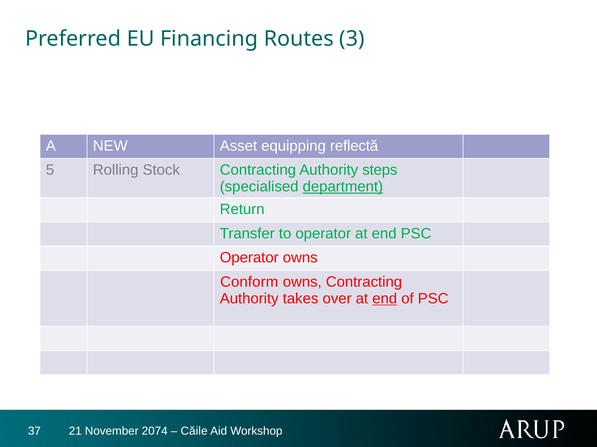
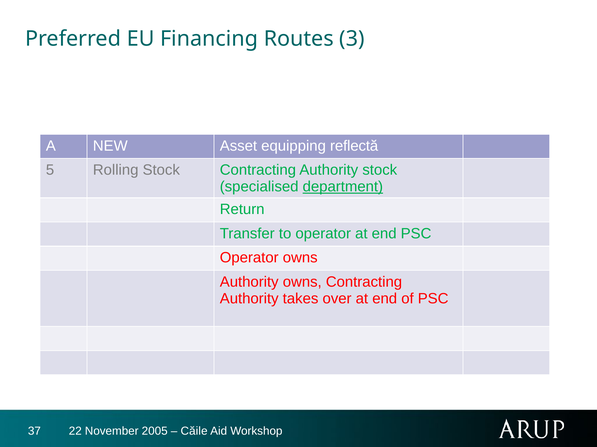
Authority steps: steps -> stock (380, 170)
Conform: Conform -> Authority (249, 282)
end underline: present -> none (385, 299)
21: 21 -> 22 (75, 432)
2074: 2074 -> 2005 (155, 432)
